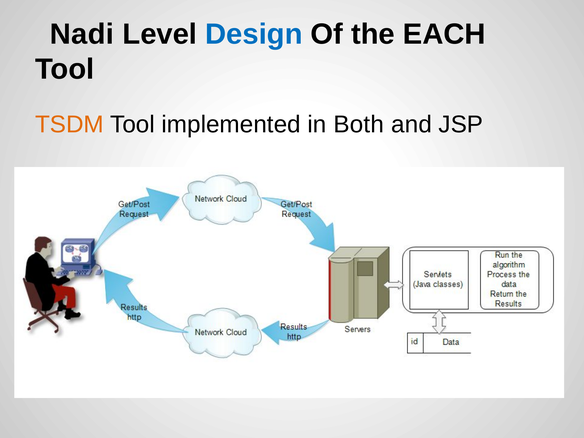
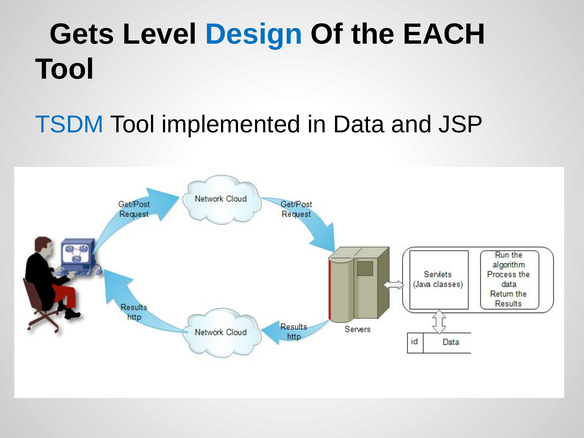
Nadi: Nadi -> Gets (82, 34)
TSDM colour: orange -> blue (69, 124)
Both: Both -> Data (359, 124)
